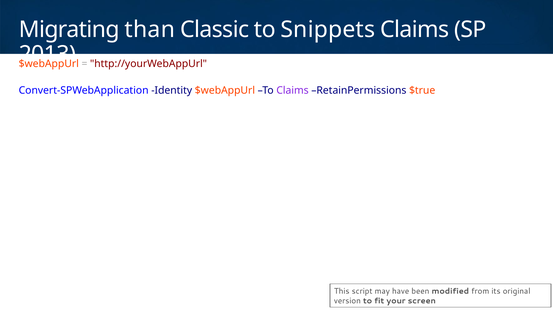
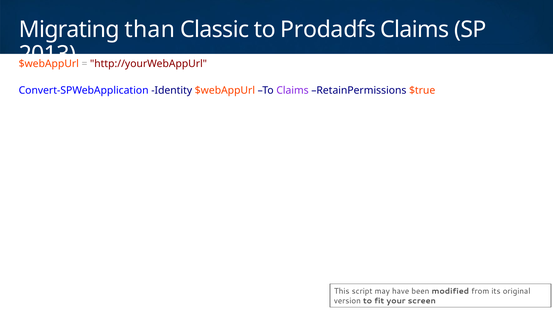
Snippets: Snippets -> Prodadfs (328, 29)
